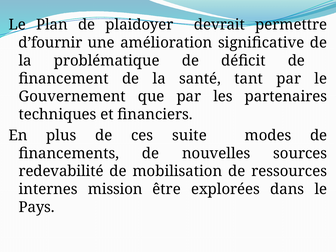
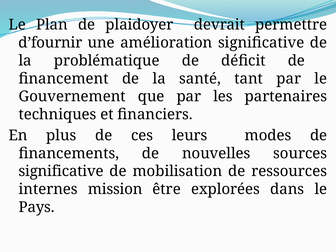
suite: suite -> leurs (190, 135)
redevabilité: redevabilité -> significative (61, 171)
